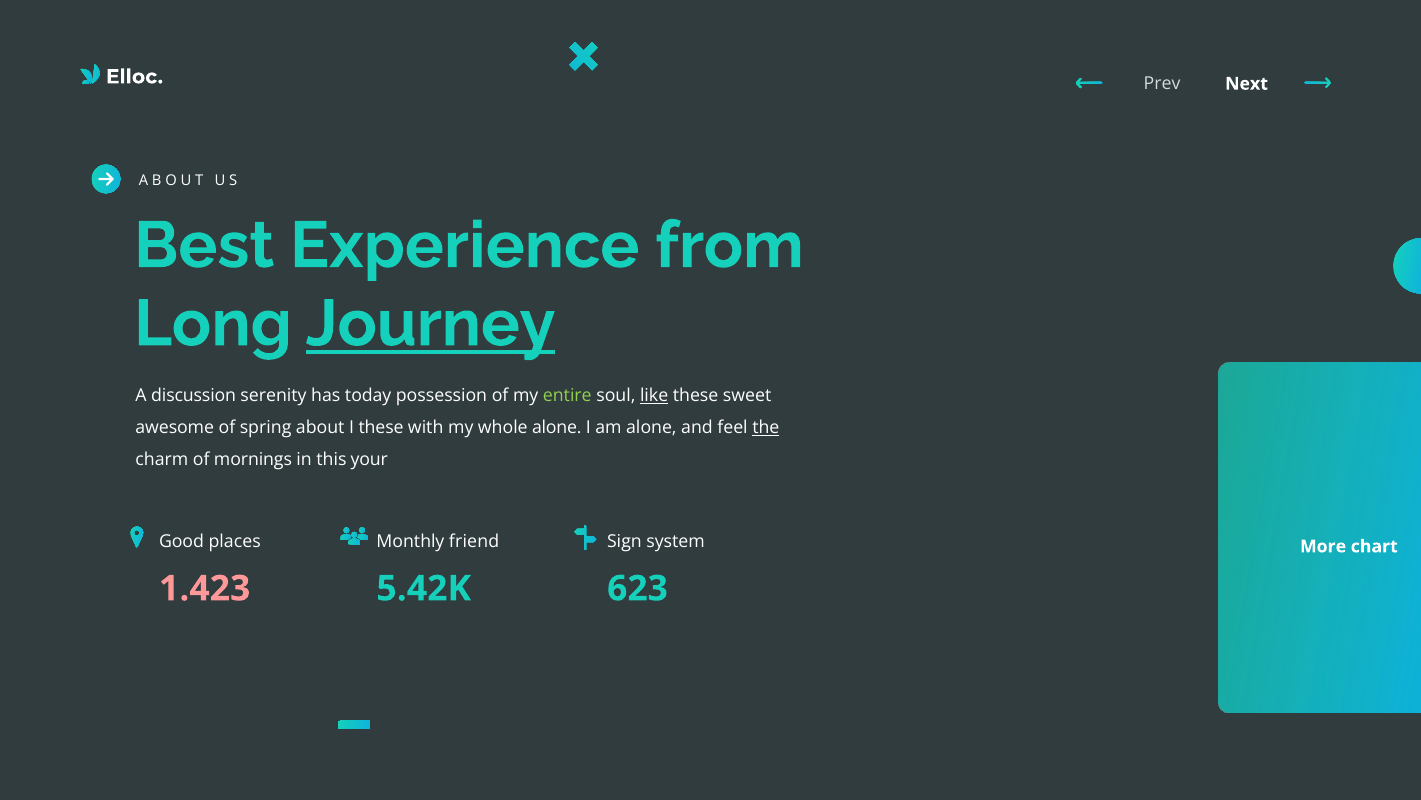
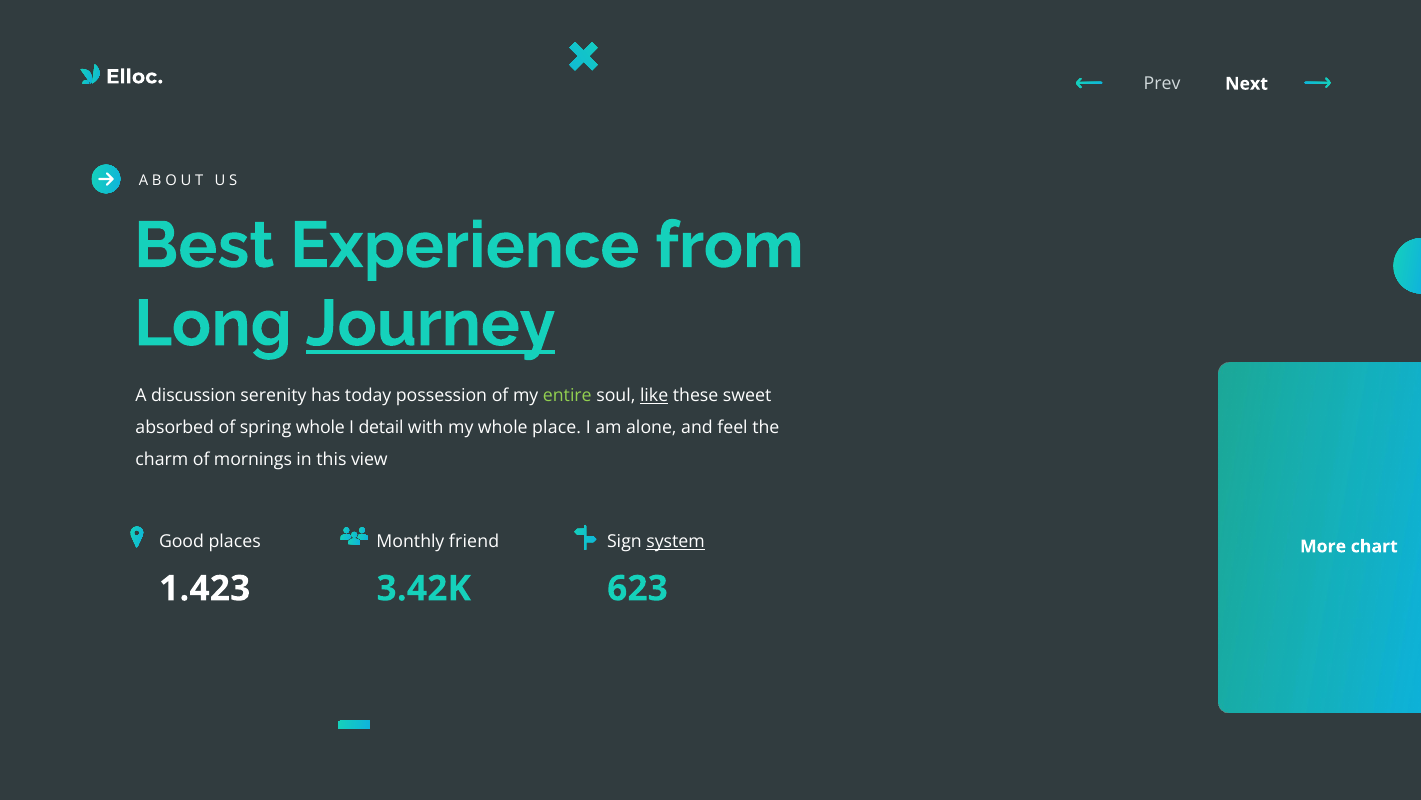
awesome: awesome -> absorbed (175, 427)
spring about: about -> whole (320, 427)
I these: these -> detail (381, 427)
whole alone: alone -> place (557, 427)
the underline: present -> none (766, 427)
your: your -> view (369, 459)
system underline: none -> present (676, 541)
1.423 colour: pink -> white (205, 588)
5.42K: 5.42K -> 3.42K (424, 588)
